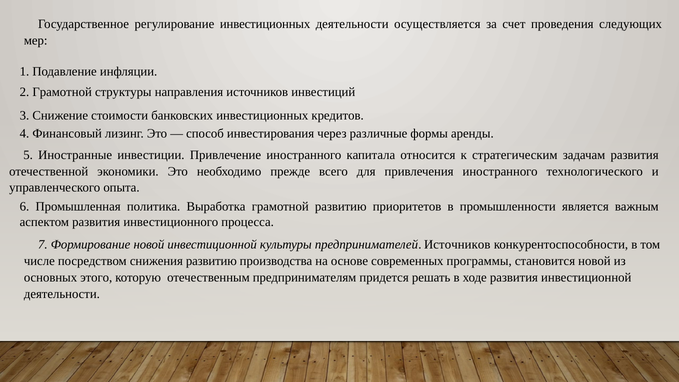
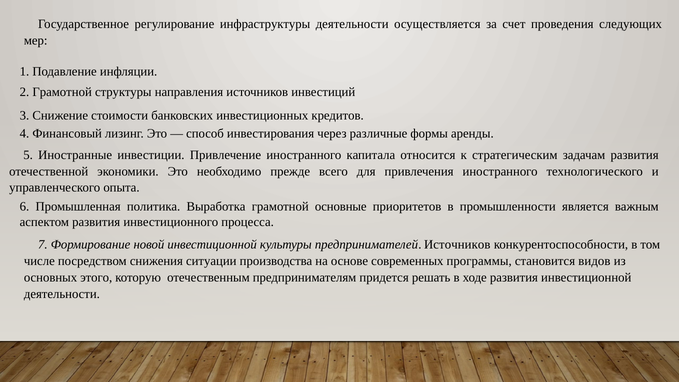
регулирование инвестиционных: инвестиционных -> инфраструктуры (265, 24)
грамотной развитию: развитию -> основные (341, 207)
снижения развитию: развитию -> ситуации (211, 261)
становится новой: новой -> видов (594, 261)
